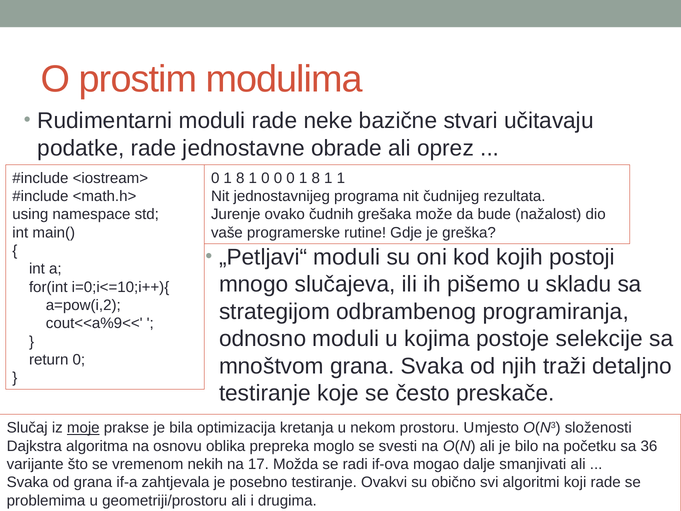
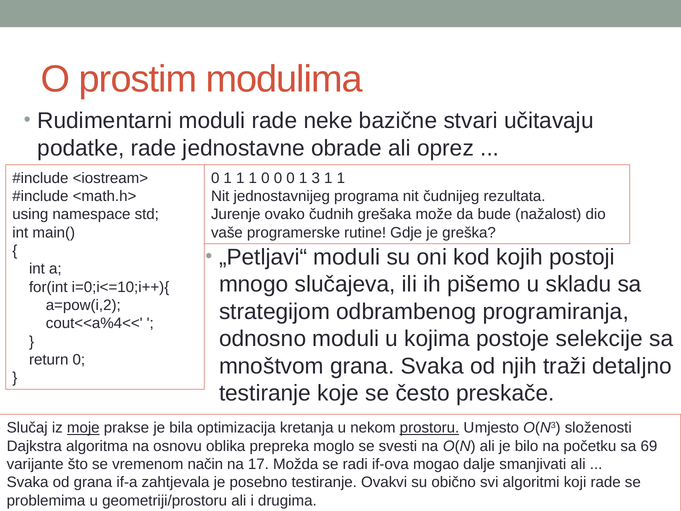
8: 8 -> 1 (240, 178)
0 0 1 8: 8 -> 3 (316, 178)
cout<<a%9<<: cout<<a%9<< -> cout<<a%4<< (94, 323)
prostoru underline: none -> present (429, 428)
36: 36 -> 69 (649, 446)
nekih: nekih -> način (205, 464)
